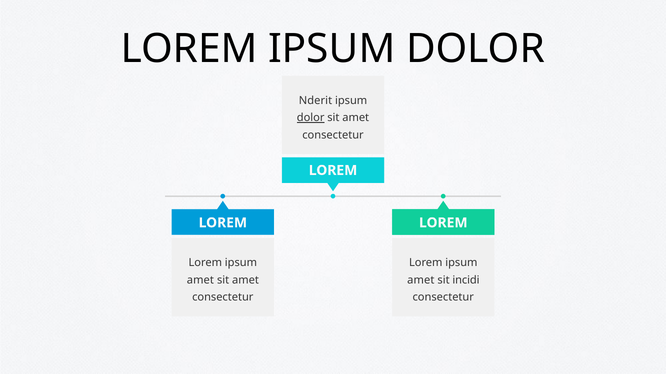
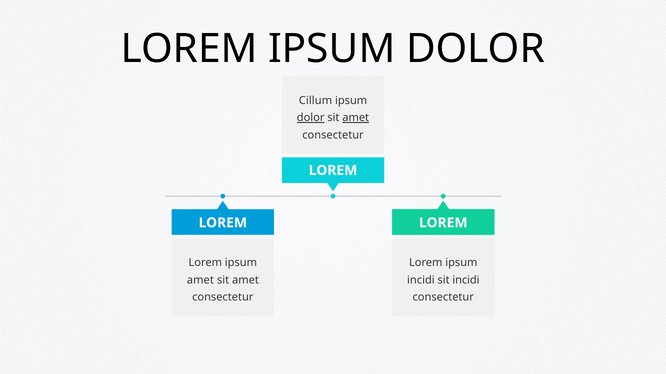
Nderit: Nderit -> Cillum (315, 101)
amet underline: none -> present (356, 118)
amet: amet -> incidi (421, 280)
